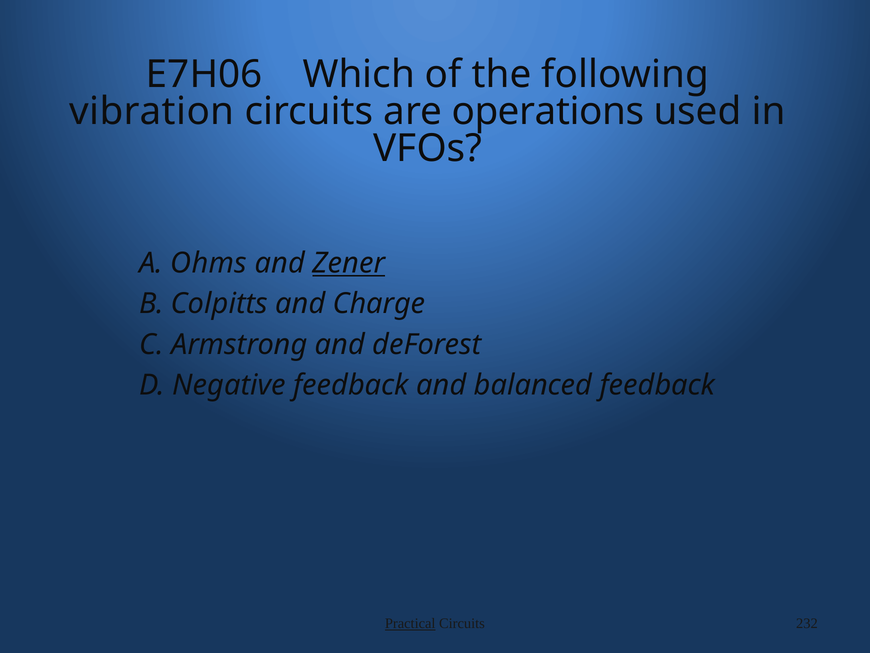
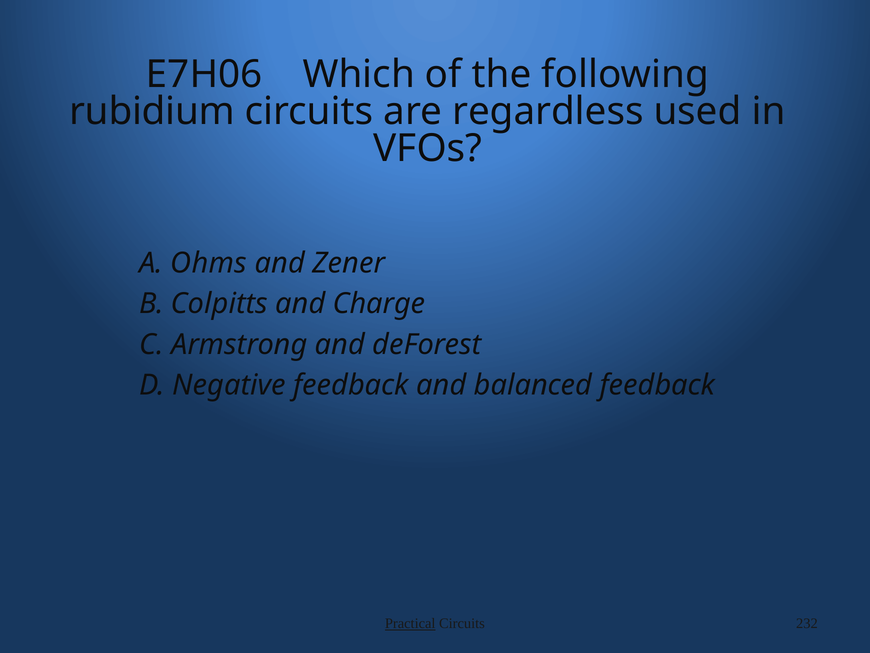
vibration: vibration -> rubidium (152, 111)
operations: operations -> regardless (548, 111)
Zener underline: present -> none (349, 263)
